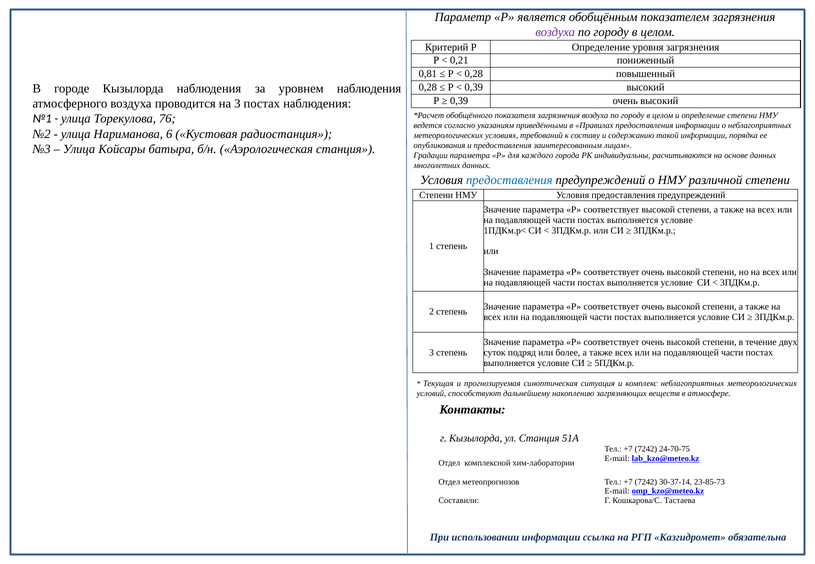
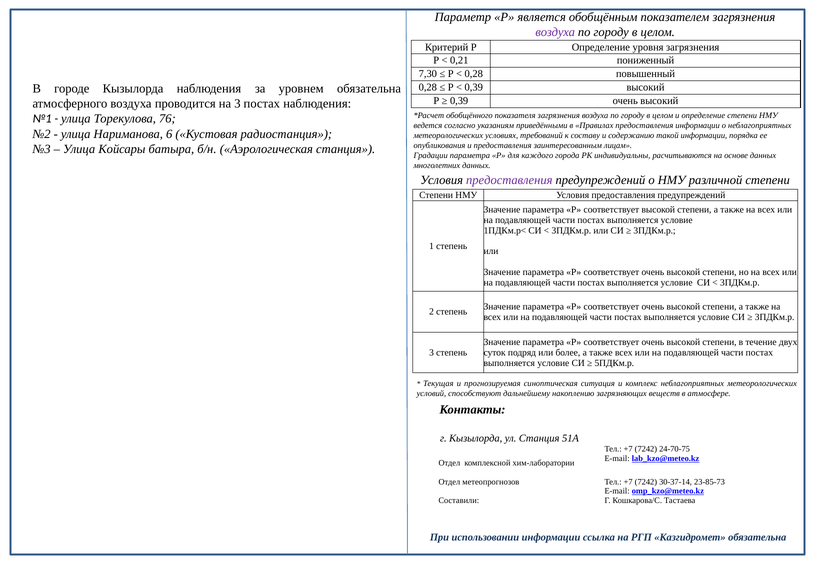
0,81: 0,81 -> 7,30 (428, 74)
уровнем наблюдения: наблюдения -> обязательна (369, 89)
предоставления colour: blue -> purple (509, 180)
